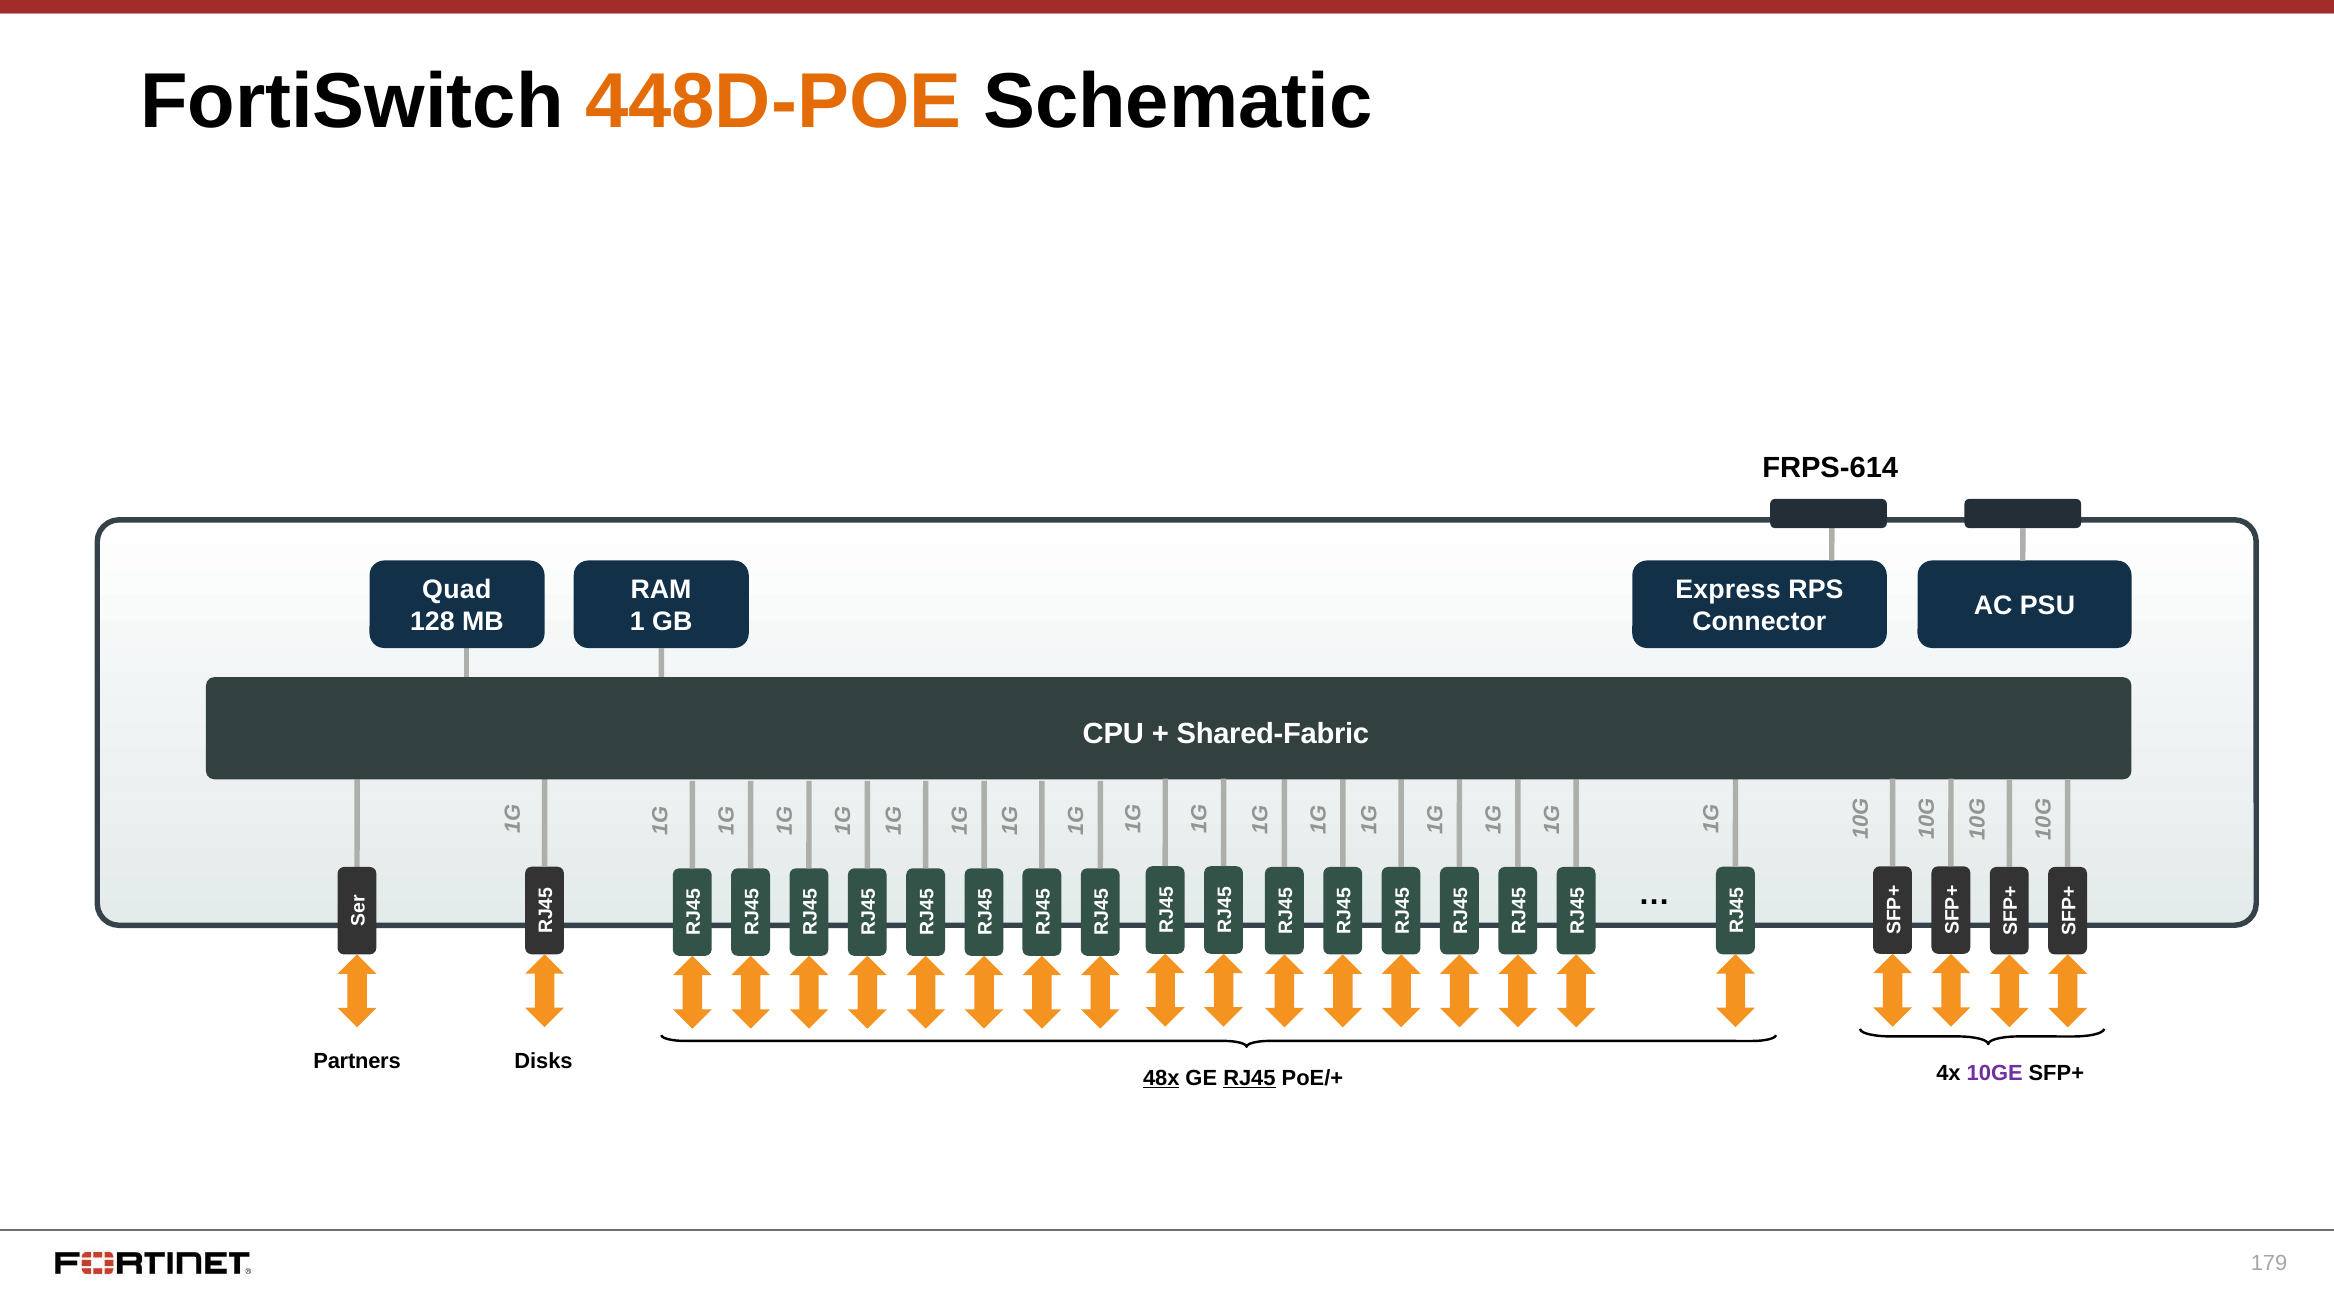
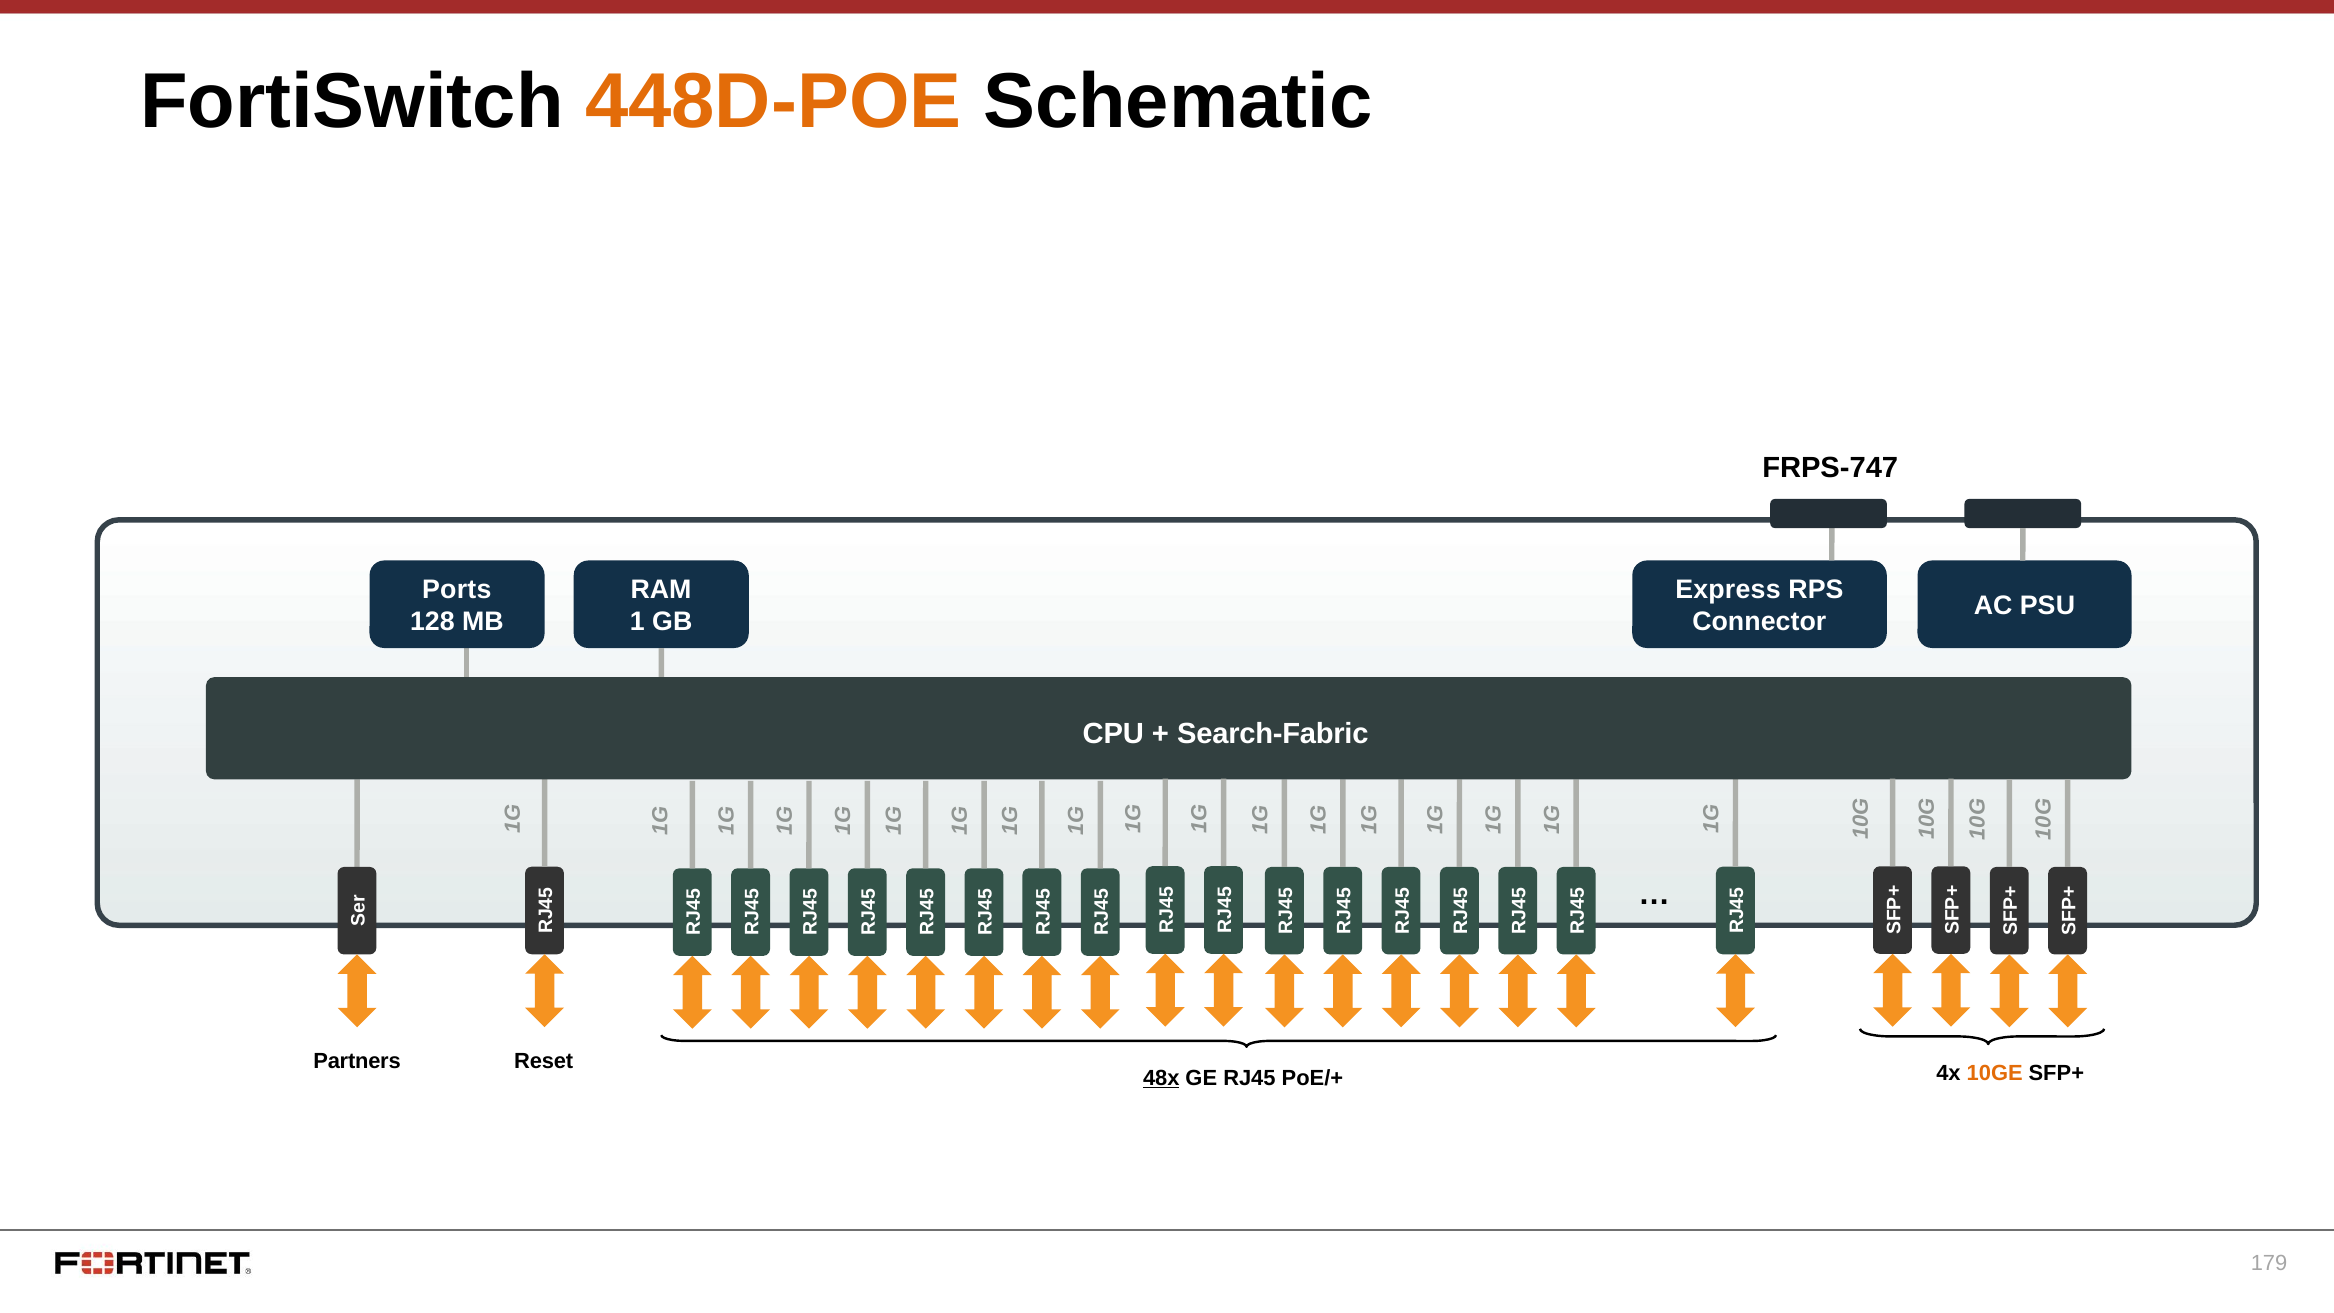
FRPS-614: FRPS-614 -> FRPS-747 (1830, 468)
Quad: Quad -> Ports (457, 590)
Shared-Fabric: Shared-Fabric -> Search-Fabric (1273, 734)
Disks: Disks -> Reset (544, 1061)
10GE colour: purple -> orange (1995, 1073)
RJ45 underline: present -> none (1249, 1078)
